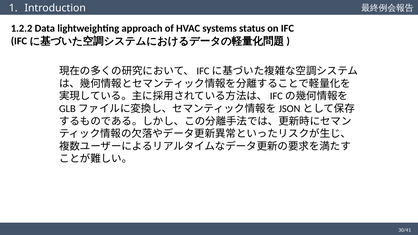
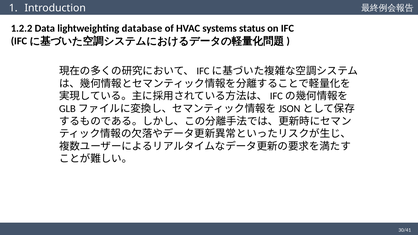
approach: approach -> database (142, 29)
